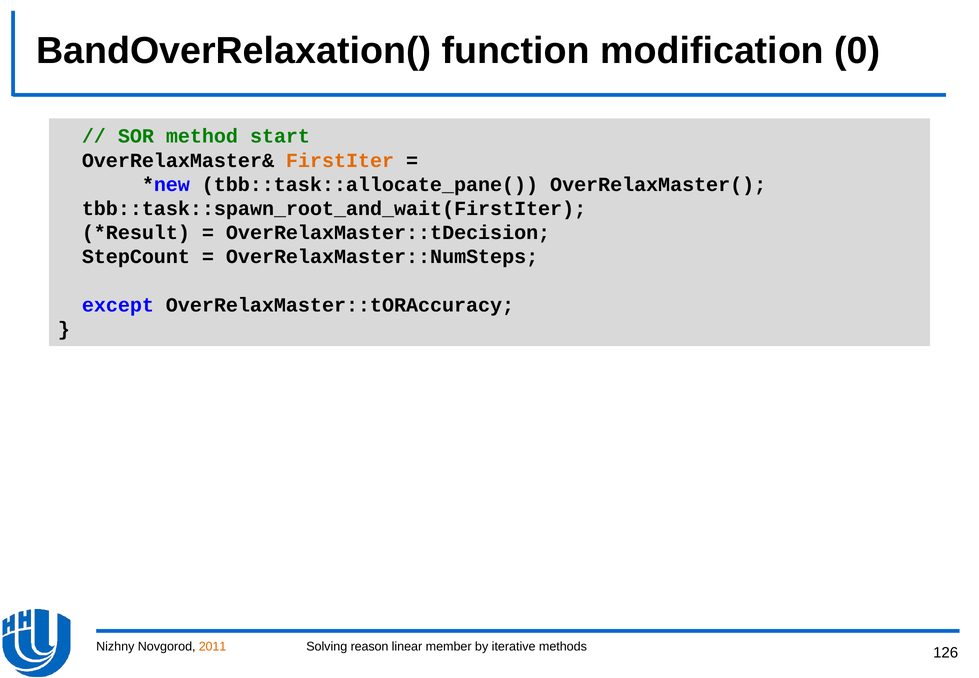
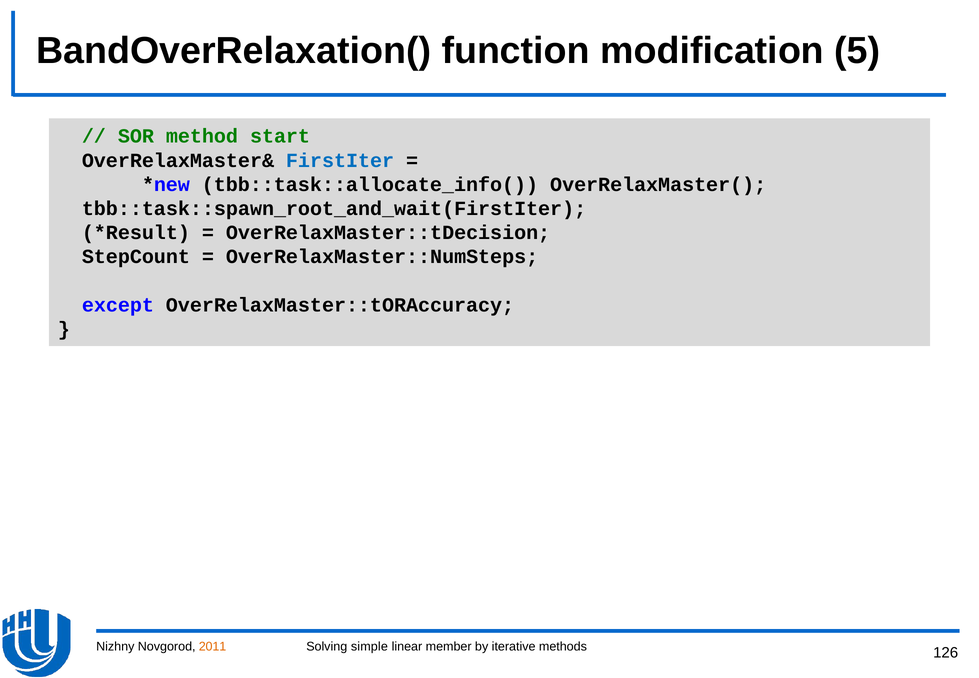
0: 0 -> 5 (857, 51)
FirstIter colour: orange -> blue (340, 160)
tbb::task::allocate_pane(: tbb::task::allocate_pane( -> tbb::task::allocate_info( (370, 184)
reason: reason -> simple (369, 646)
